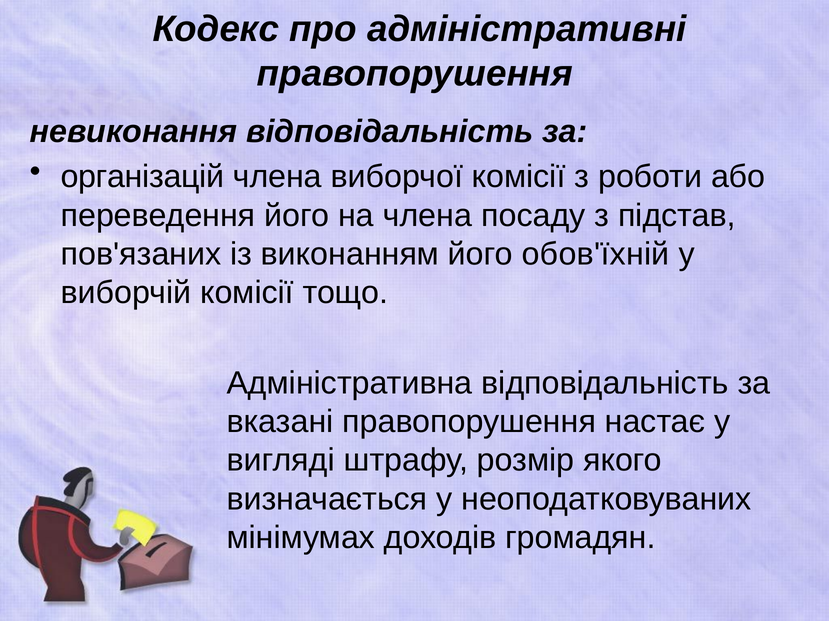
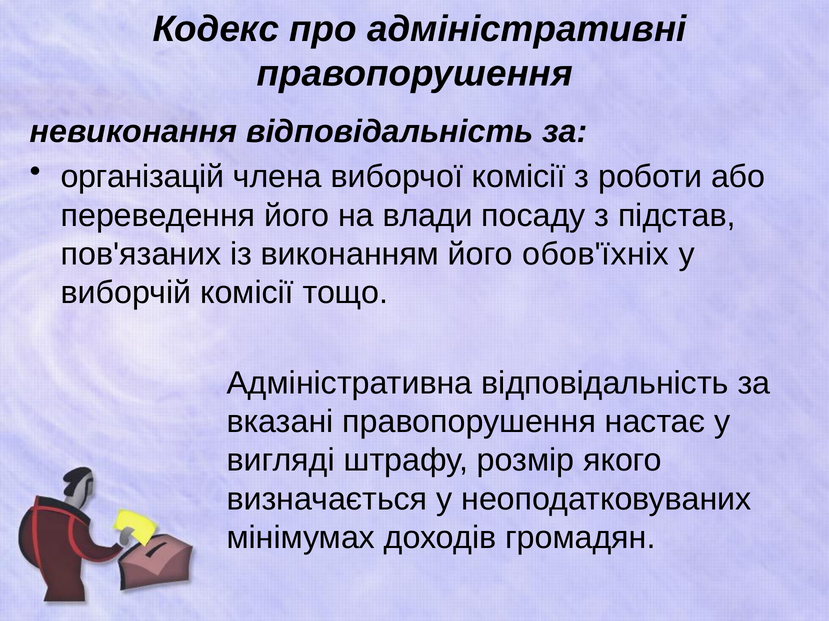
на члена: члена -> влади (428, 216)
обов'їхній: обов'їхній -> обов'їхніх (596, 254)
